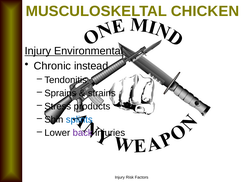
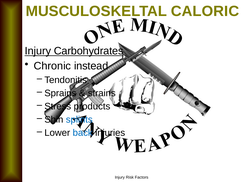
CHICKEN: CHICKEN -> CALORIC (205, 11)
Environmental: Environmental -> Carbohydrates (89, 51)
back colour: purple -> blue (83, 133)
